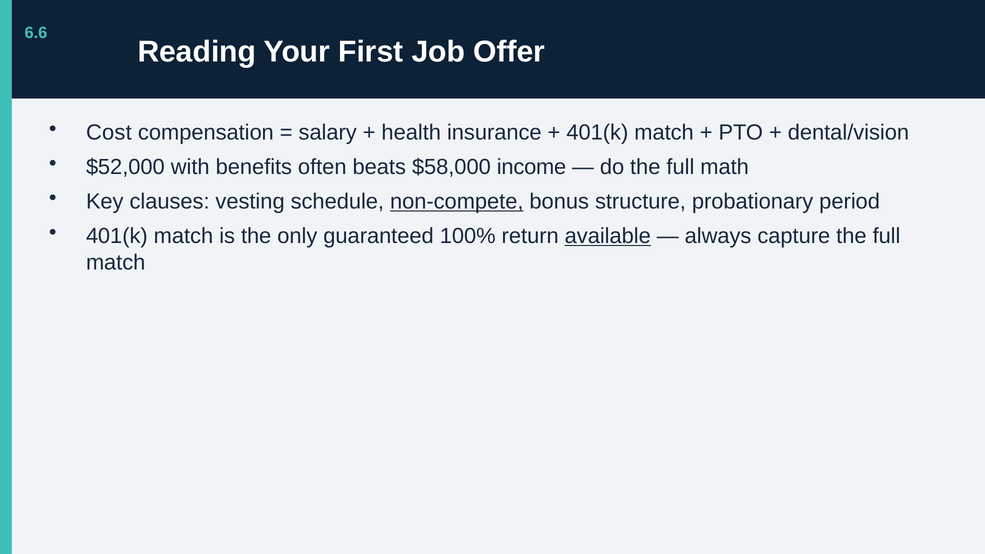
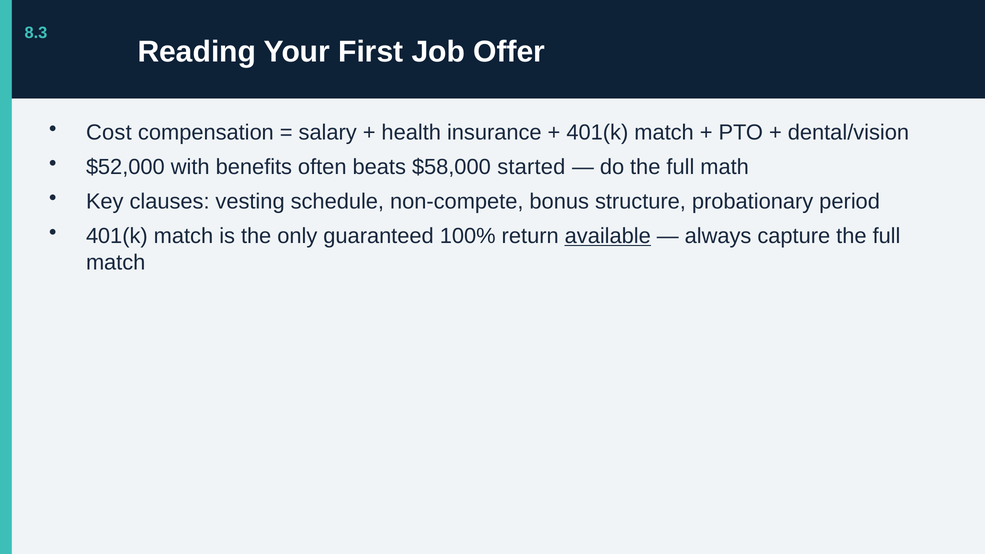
6.6: 6.6 -> 8.3 (36, 33)
income: income -> started (531, 167)
non-compete underline: present -> none (457, 202)
